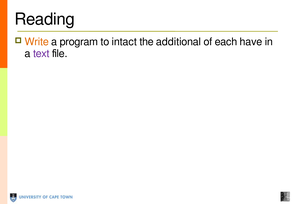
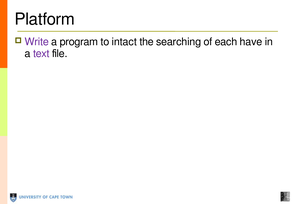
Reading: Reading -> Platform (45, 19)
Write colour: orange -> purple (37, 42)
additional: additional -> searching (179, 42)
